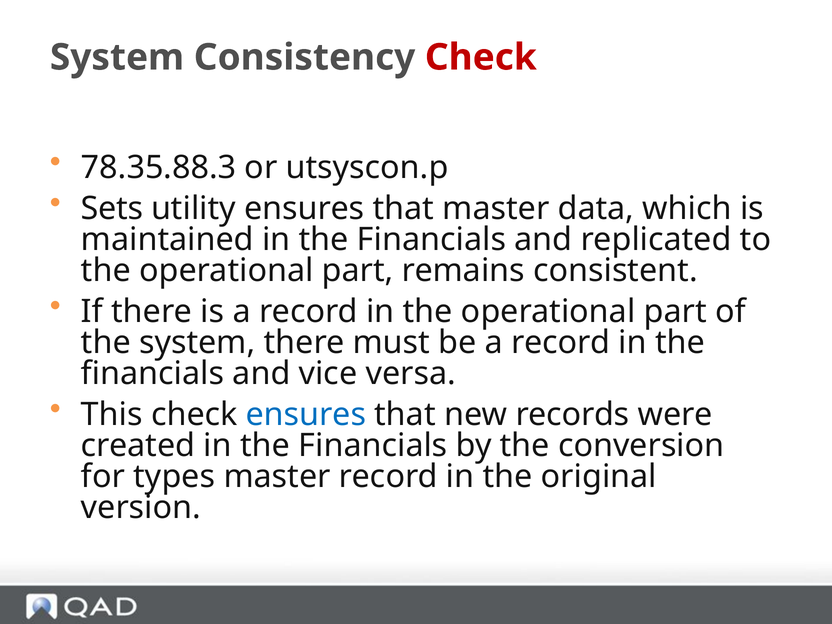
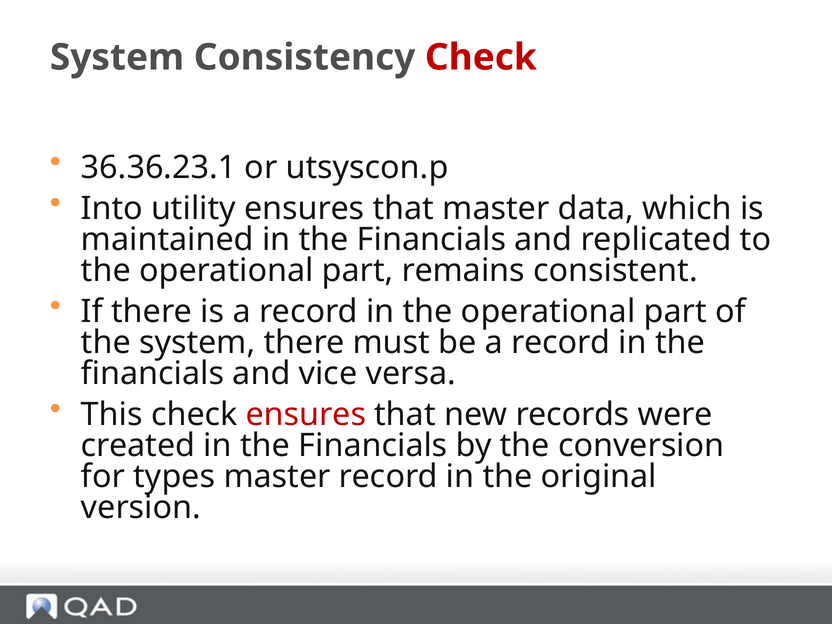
78.35.88.3: 78.35.88.3 -> 36.36.23.1 (159, 168)
Sets: Sets -> Into (112, 209)
ensures colour: blue -> red (306, 414)
